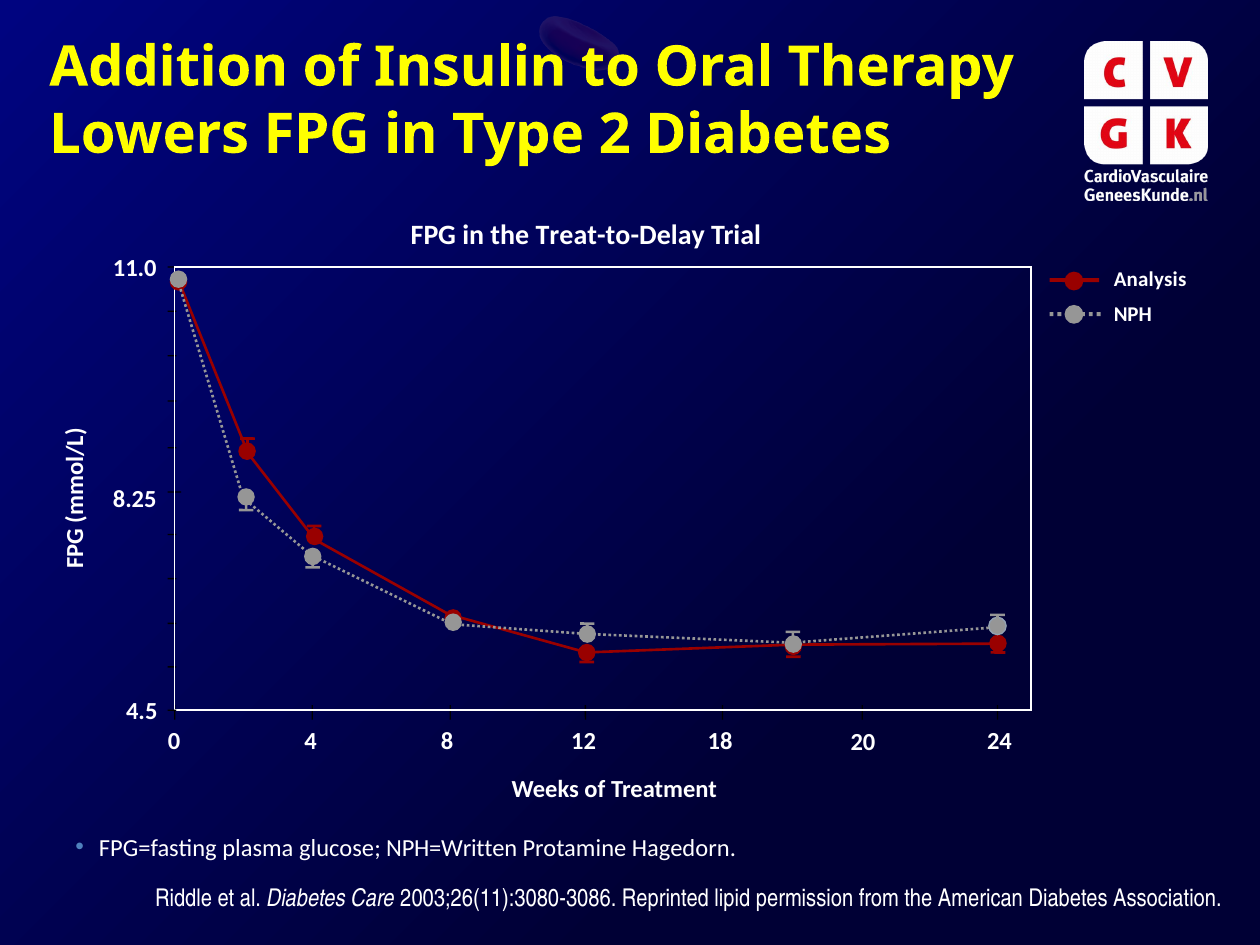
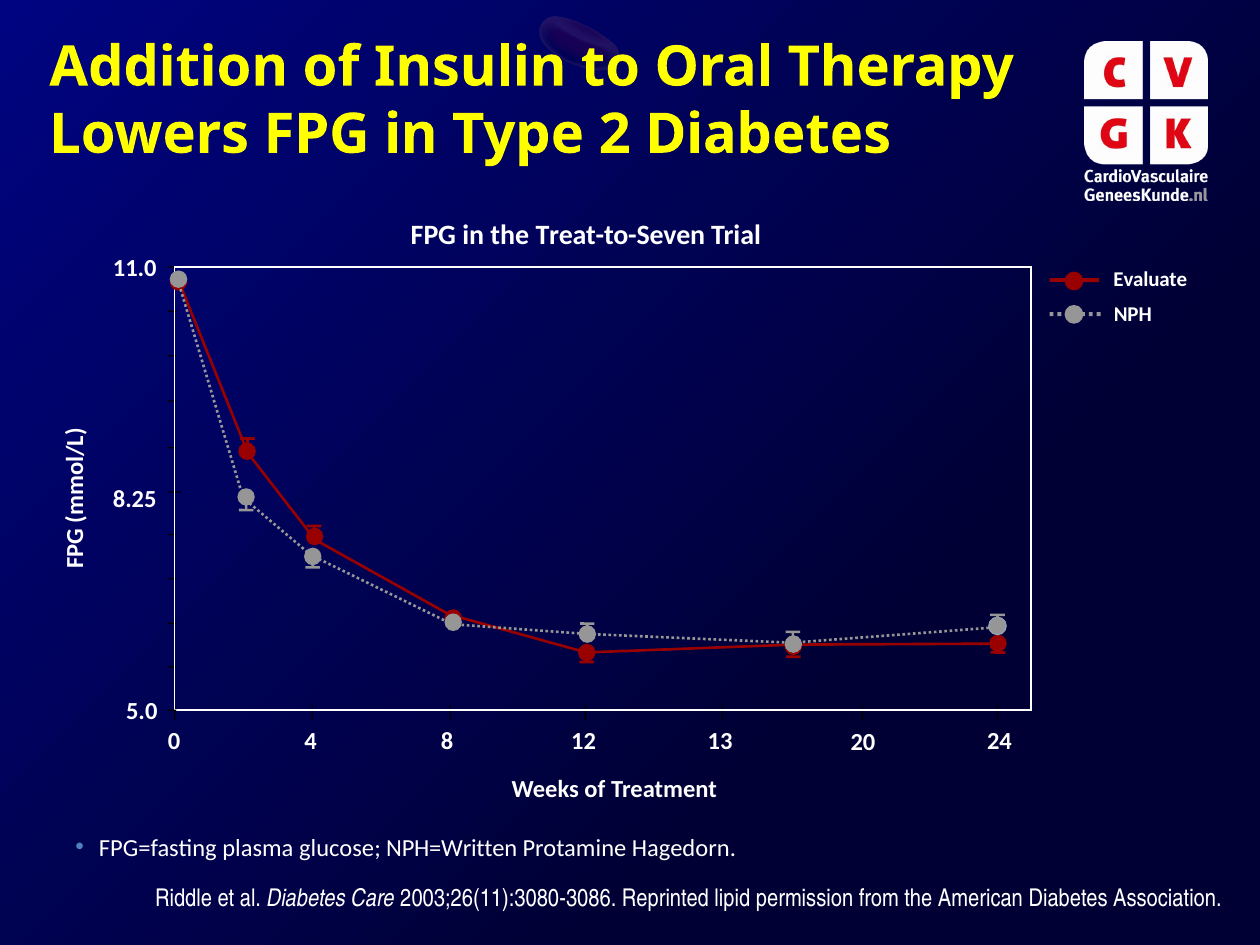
Treat-to-Delay: Treat-to-Delay -> Treat-to-Seven (620, 235)
Analysis: Analysis -> Evaluate (1150, 279)
4.5: 4.5 -> 5.0 (142, 711)
18: 18 -> 13 (720, 742)
